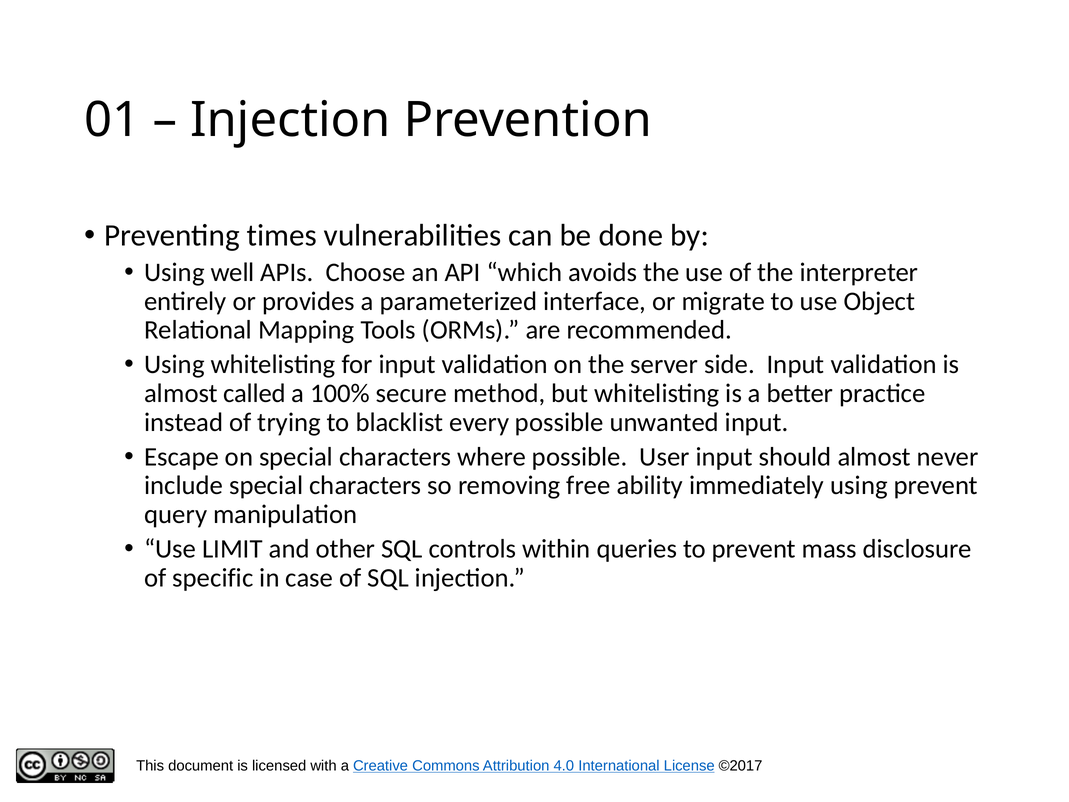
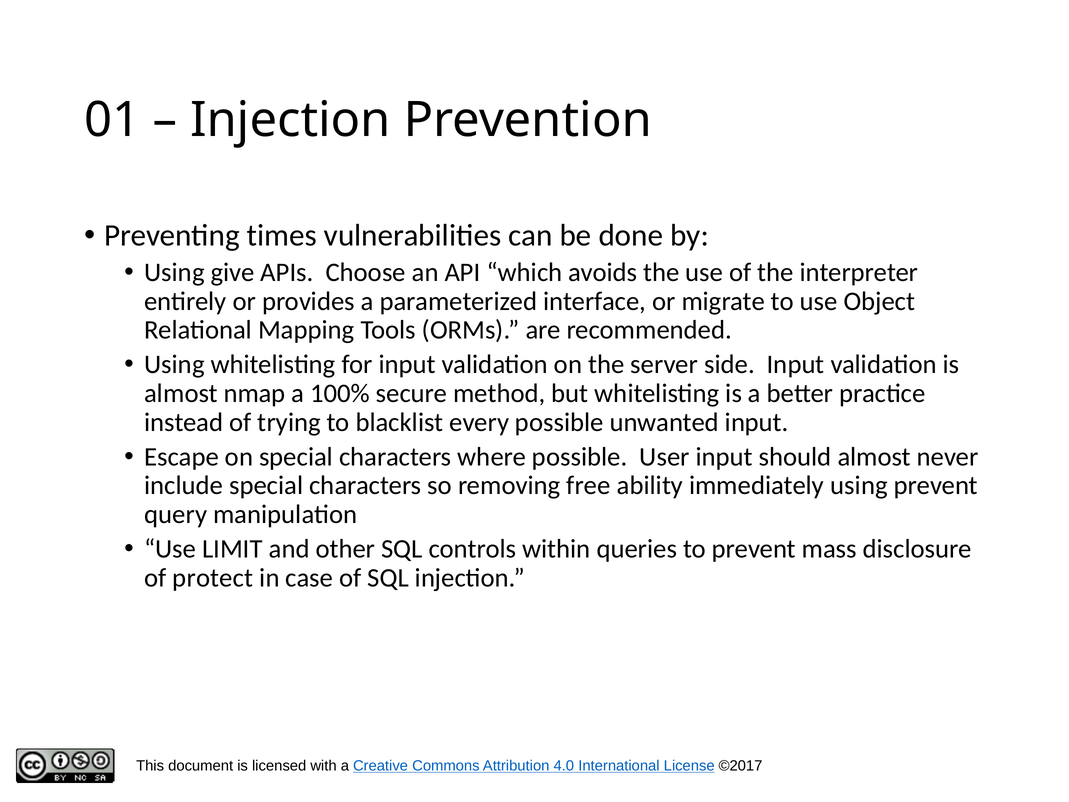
well: well -> give (232, 272)
called: called -> nmap (255, 393)
specific: specific -> protect (213, 578)
